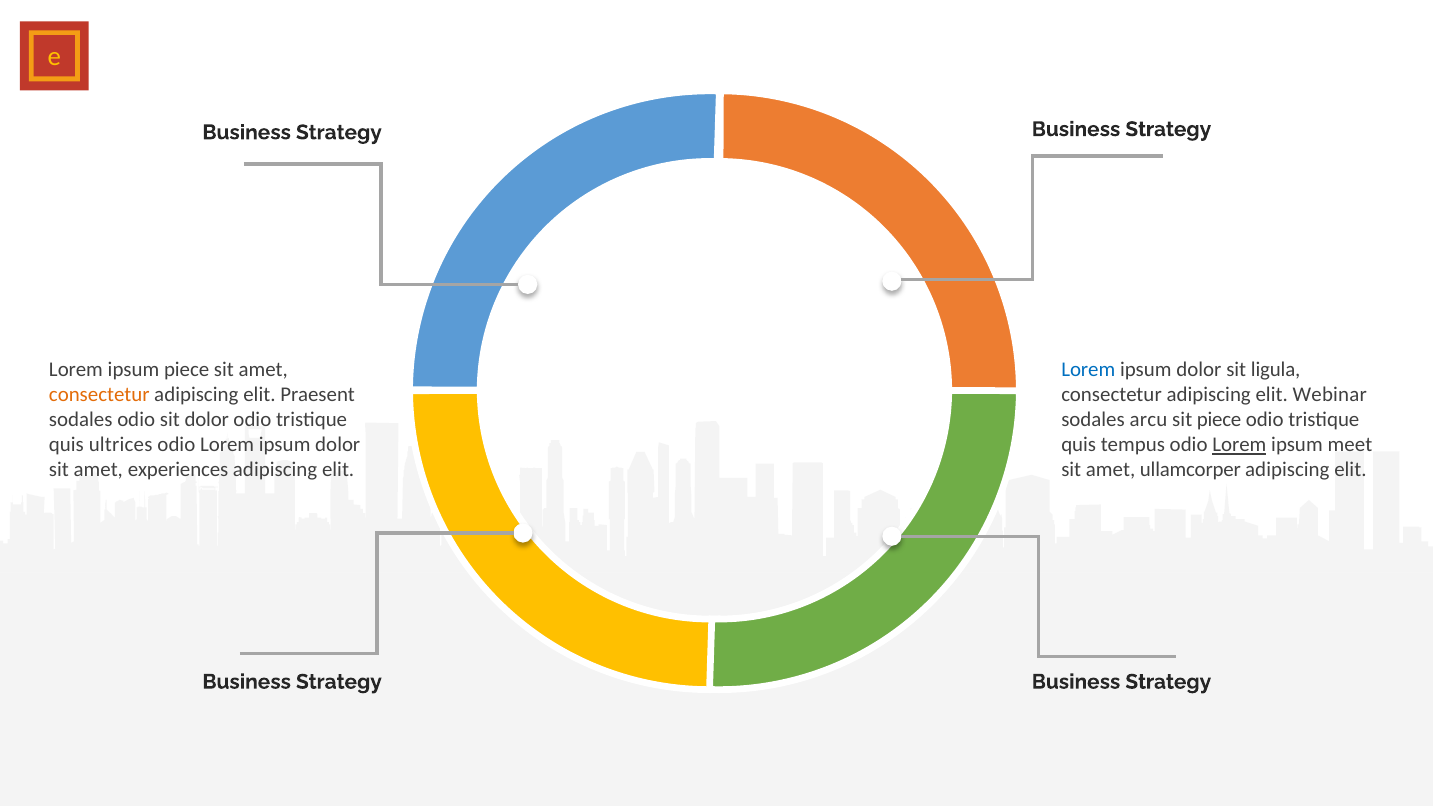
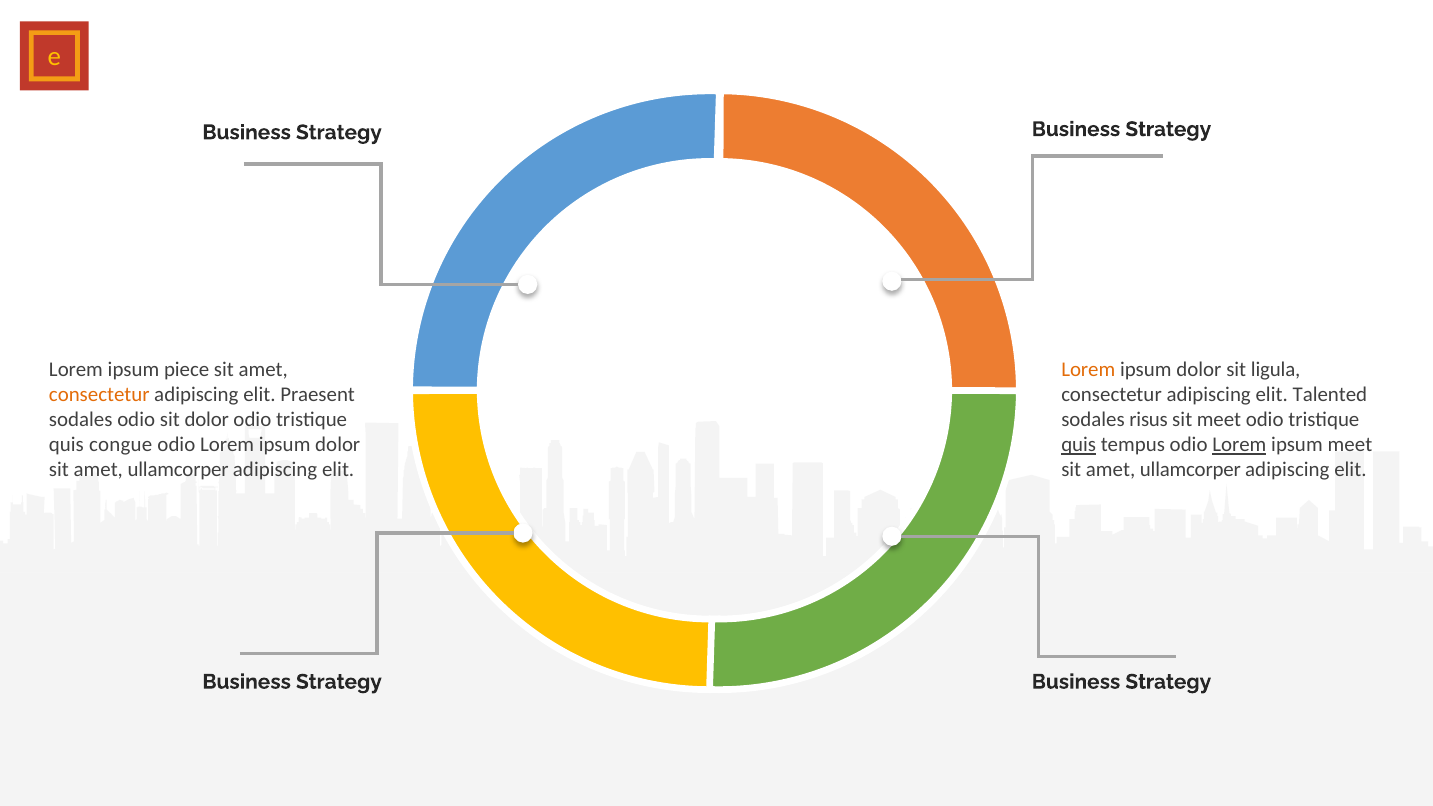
Lorem colour: blue -> orange (1088, 370)
Webinar: Webinar -> Talented (1330, 395)
arcu: arcu -> risus (1149, 420)
sit piece: piece -> meet (1219, 420)
ultrices: ultrices -> congue (121, 445)
quis underline: none -> present (1079, 445)
experiences: experiences -> ullamcorper (178, 470)
